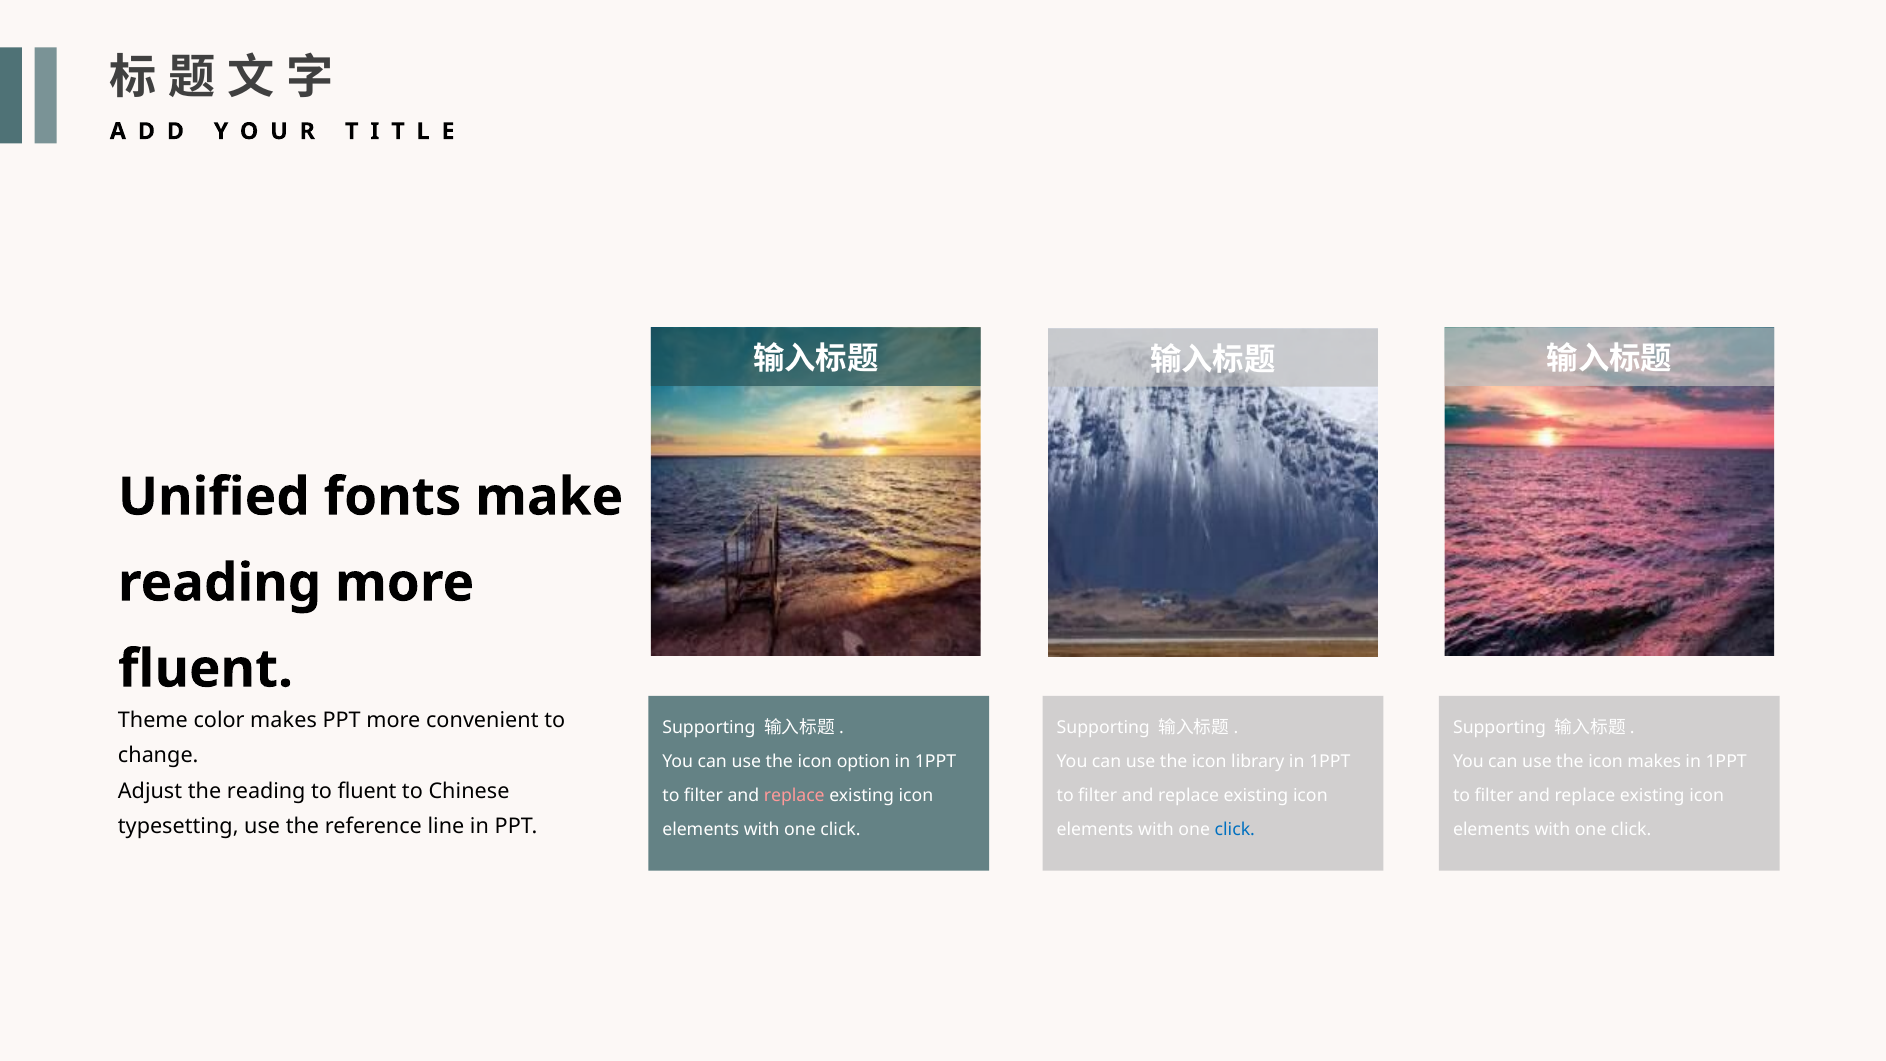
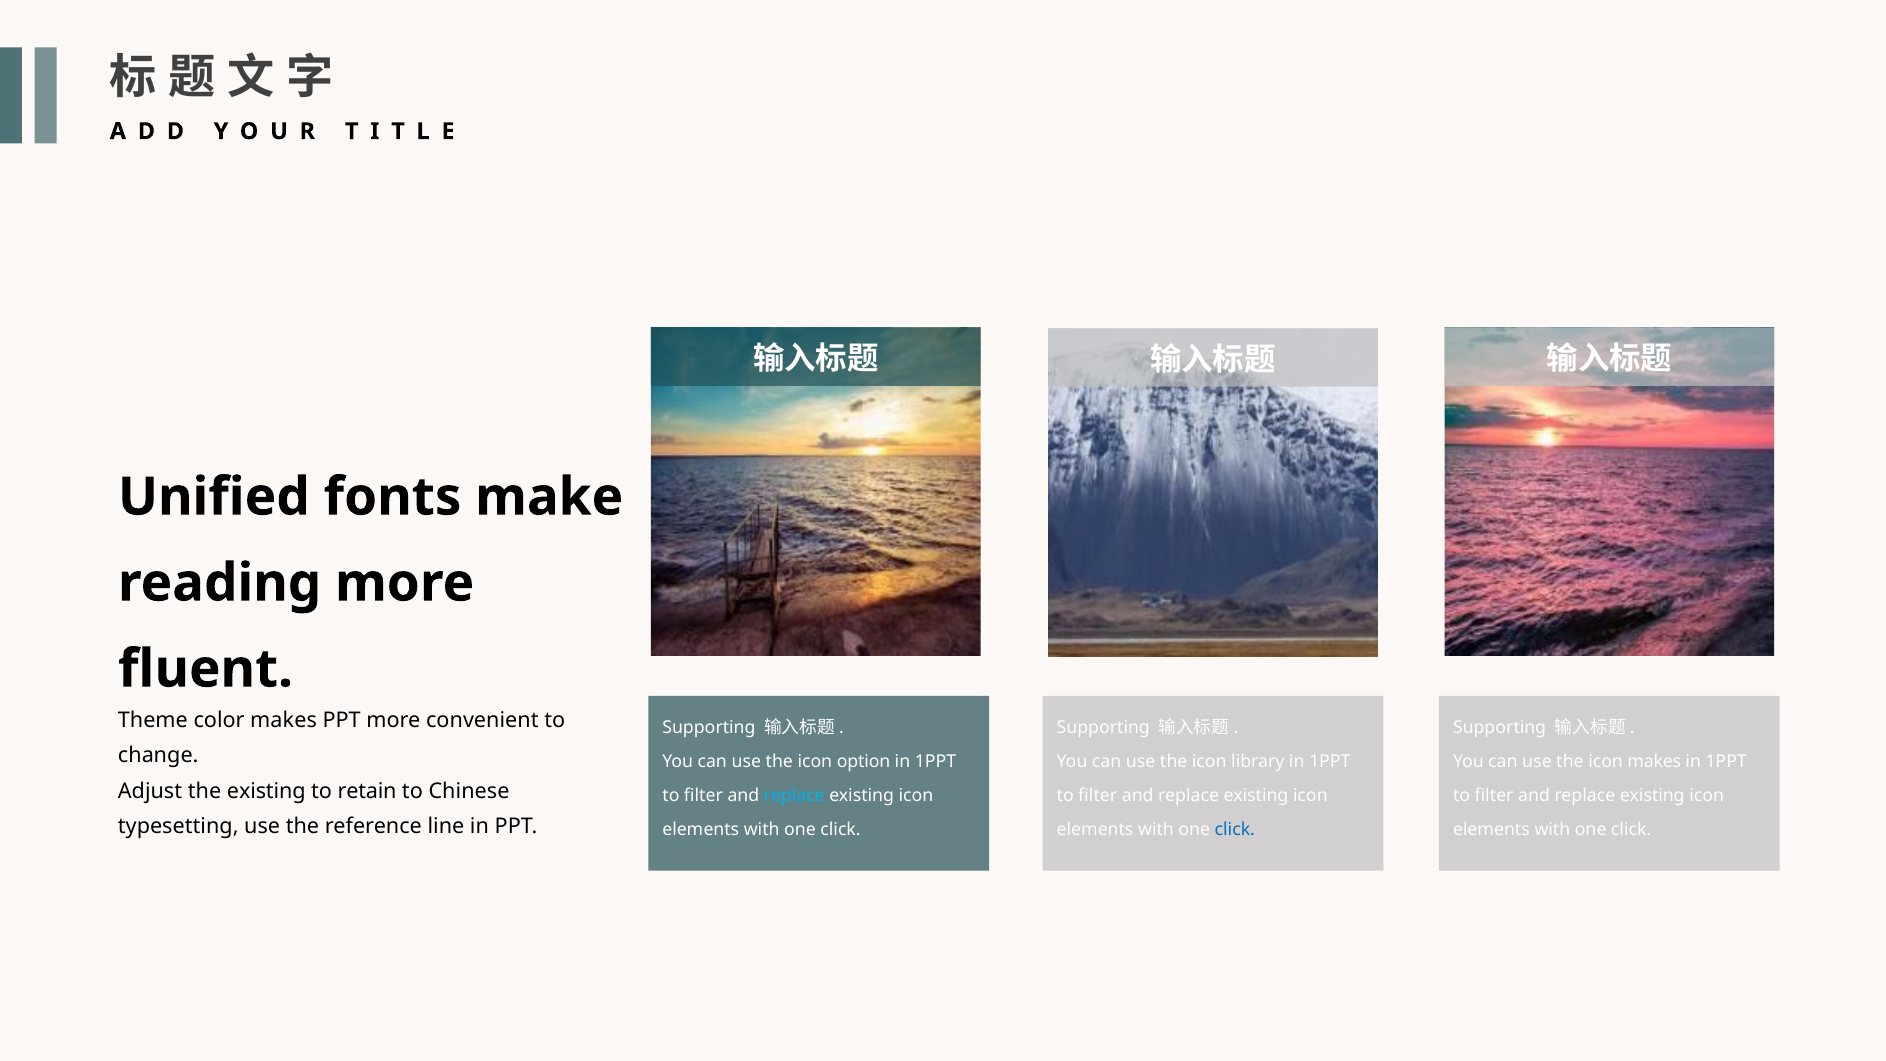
the reading: reading -> existing (266, 791)
to fluent: fluent -> retain (367, 791)
replace colour: pink -> light blue (794, 796)
